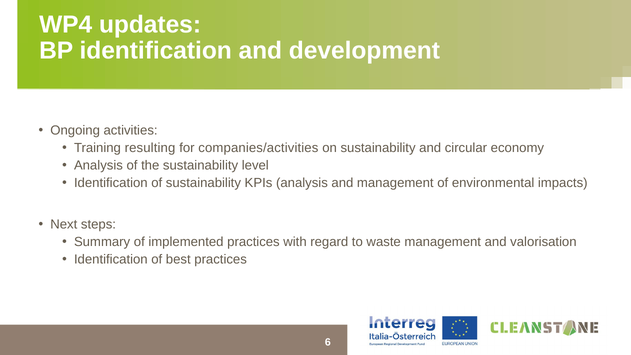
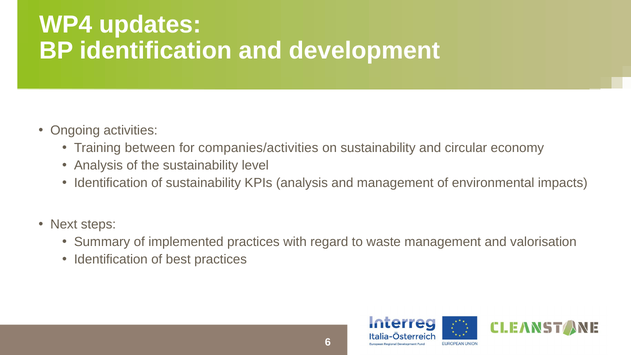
resulting: resulting -> between (150, 148)
